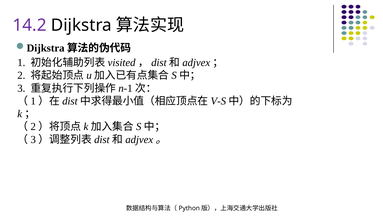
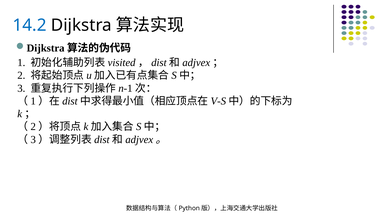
14.2 colour: purple -> blue (30, 25)
